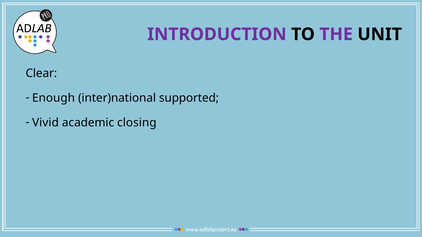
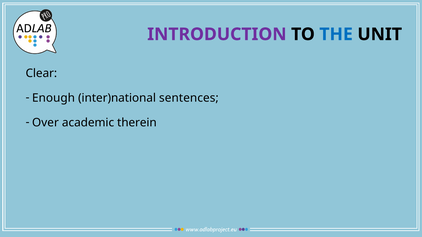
THE colour: purple -> blue (336, 34)
supported: supported -> sentences (189, 98)
Vivid: Vivid -> Over (45, 123)
closing: closing -> therein (137, 123)
